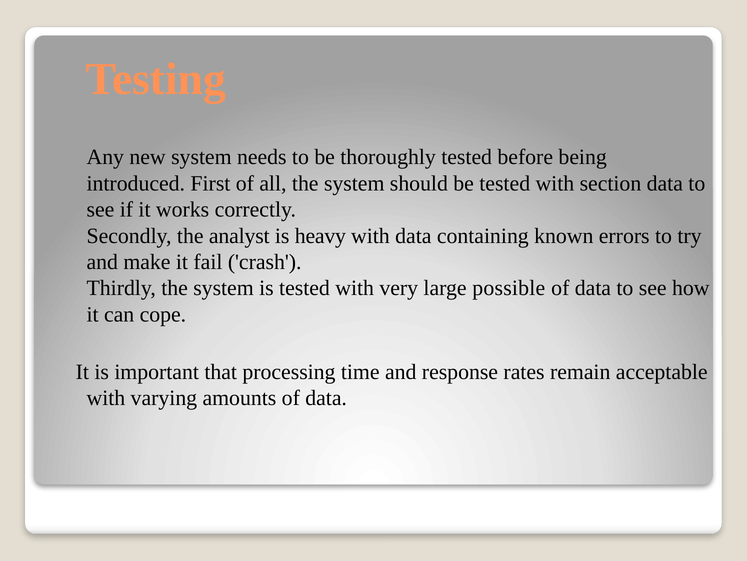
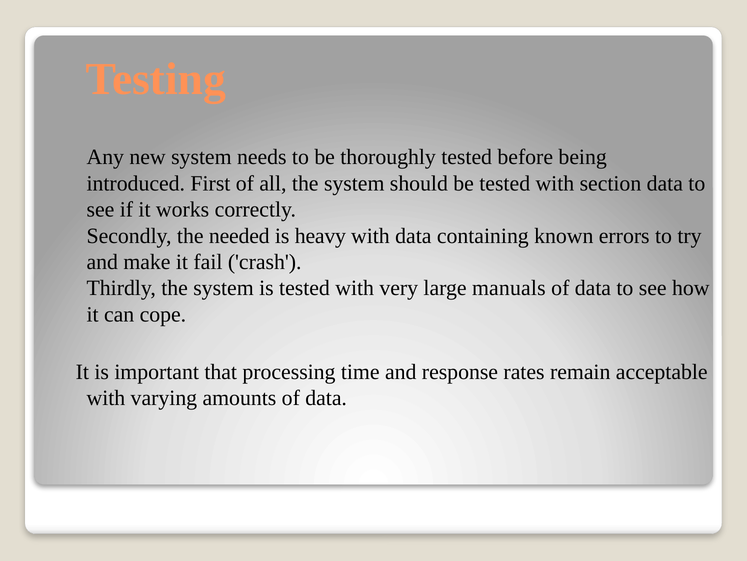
analyst: analyst -> needed (239, 235)
possible: possible -> manuals (509, 288)
